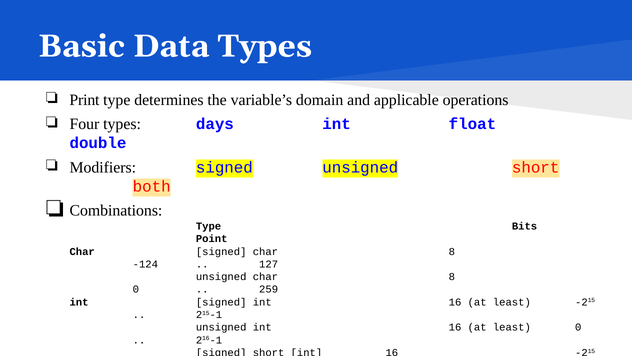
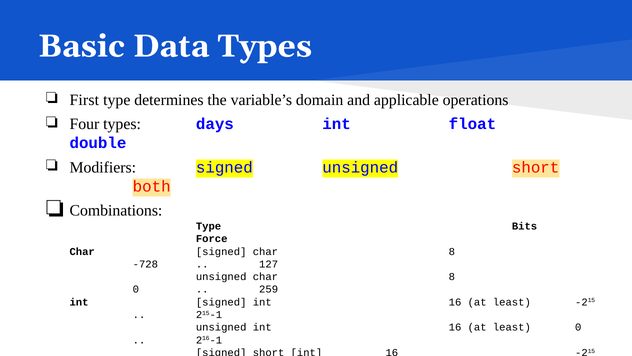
Print: Print -> First (84, 100)
Point: Point -> Force (212, 239)
-124: -124 -> -728 (145, 264)
